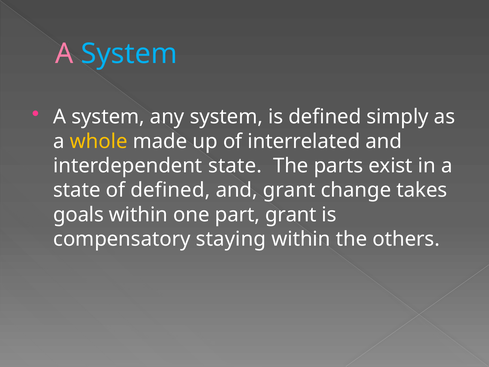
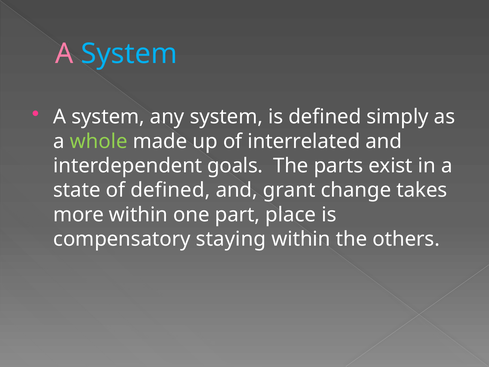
whole colour: yellow -> light green (99, 141)
interdependent state: state -> goals (235, 166)
goals: goals -> more (79, 215)
part grant: grant -> place (291, 215)
